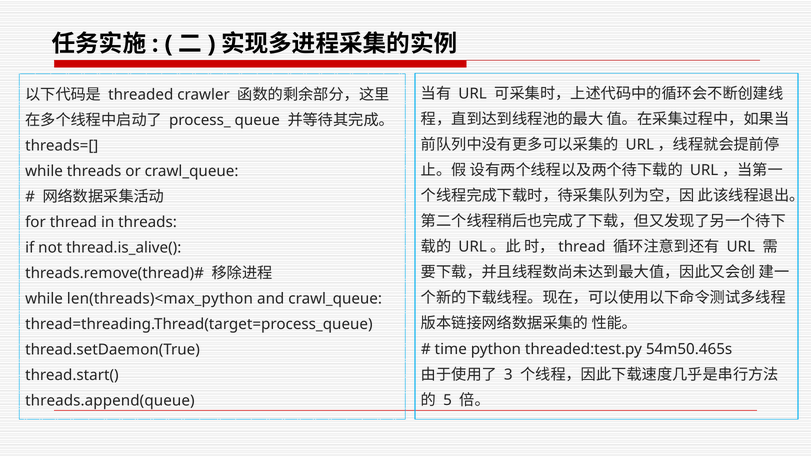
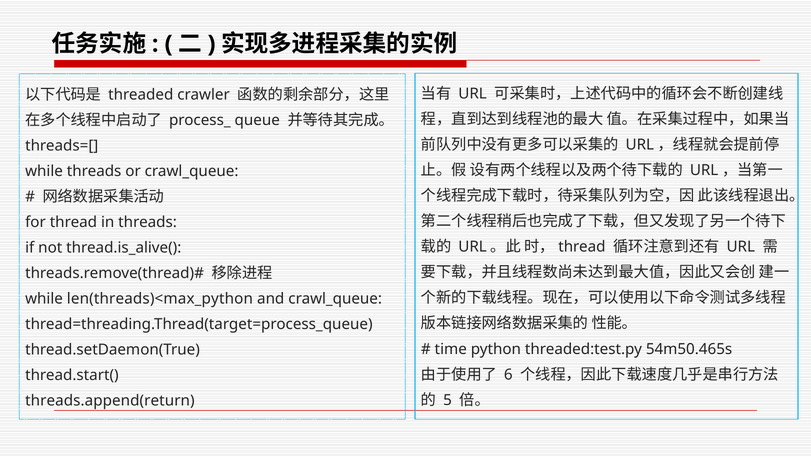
3: 3 -> 6 (508, 375)
threads.append(queue: threads.append(queue -> threads.append(return (110, 401)
